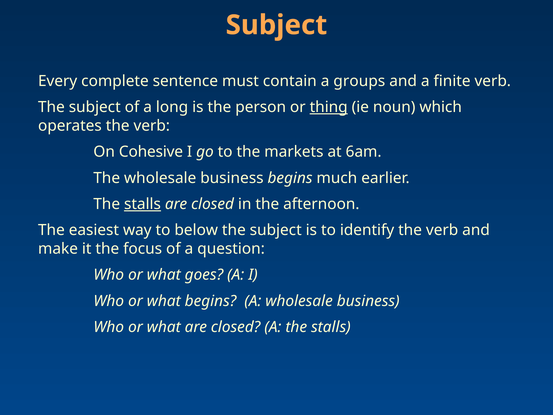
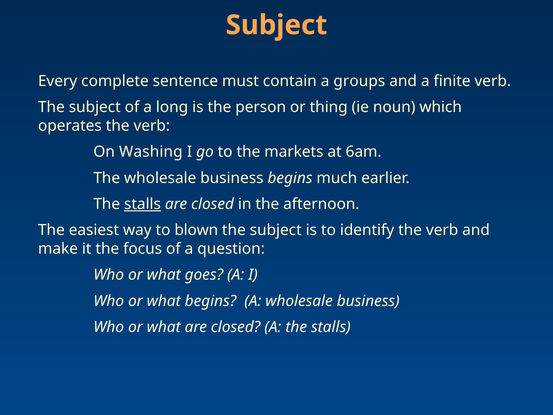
thing underline: present -> none (329, 107)
Cohesive: Cohesive -> Washing (151, 152)
below: below -> blown (196, 230)
